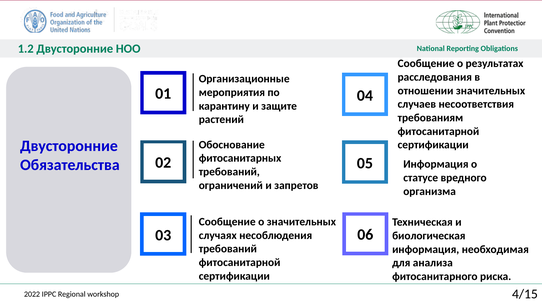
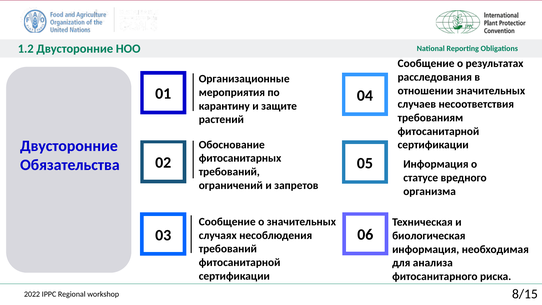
4/15: 4/15 -> 8/15 (525, 294)
